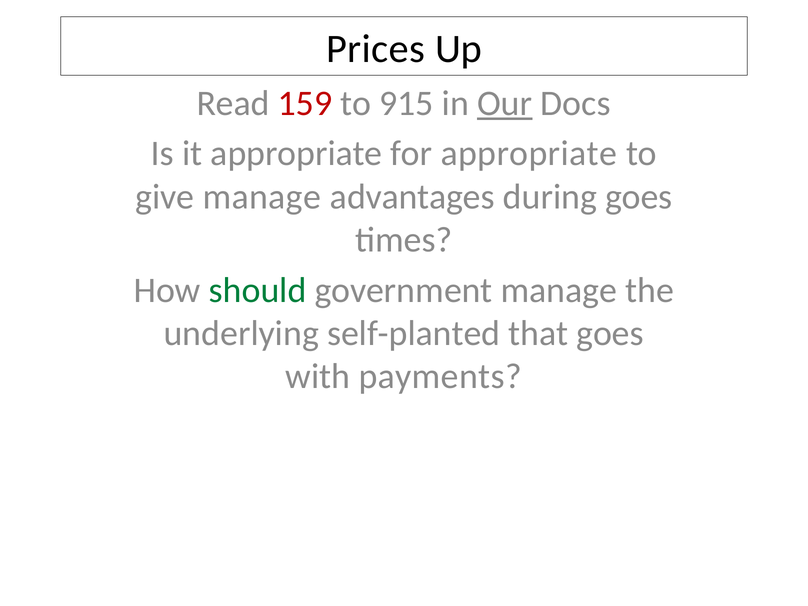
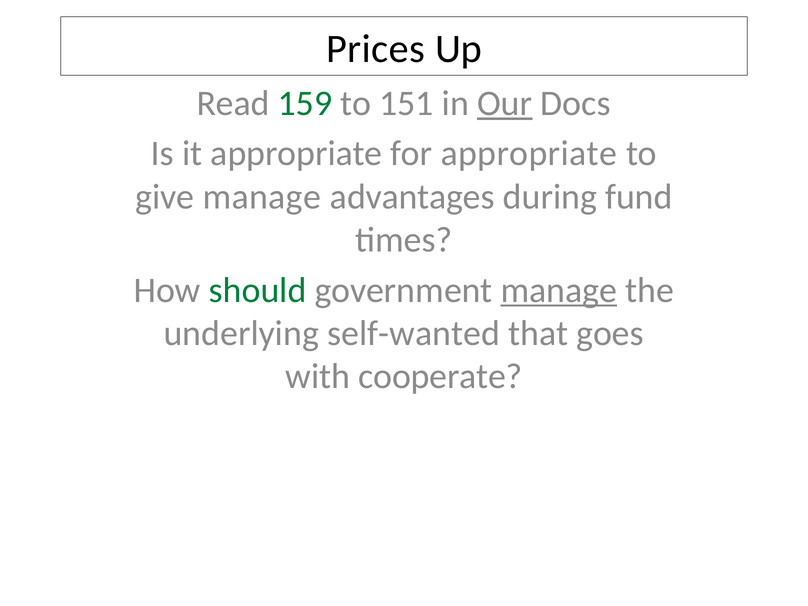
159 colour: red -> green (305, 103)
915: 915 -> 151 (406, 103)
during goes: goes -> fund (639, 197)
manage underline: none -> present (559, 290)
self-planted: self-planted -> self-wanted (414, 333)
payments: payments -> cooperate (440, 376)
